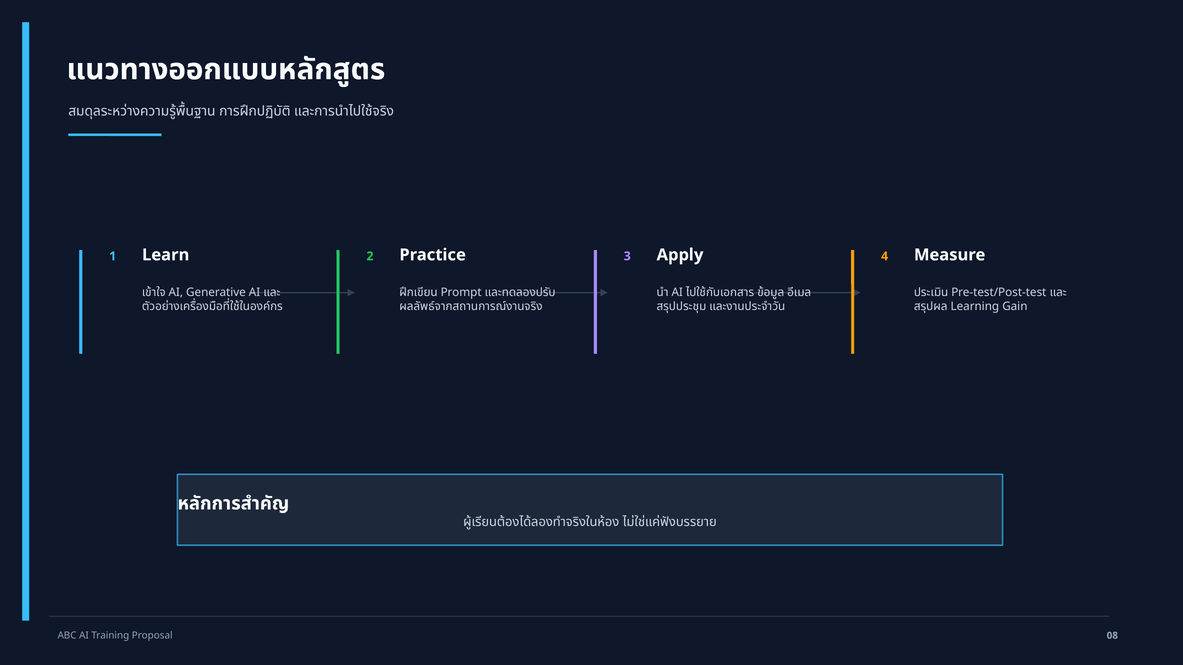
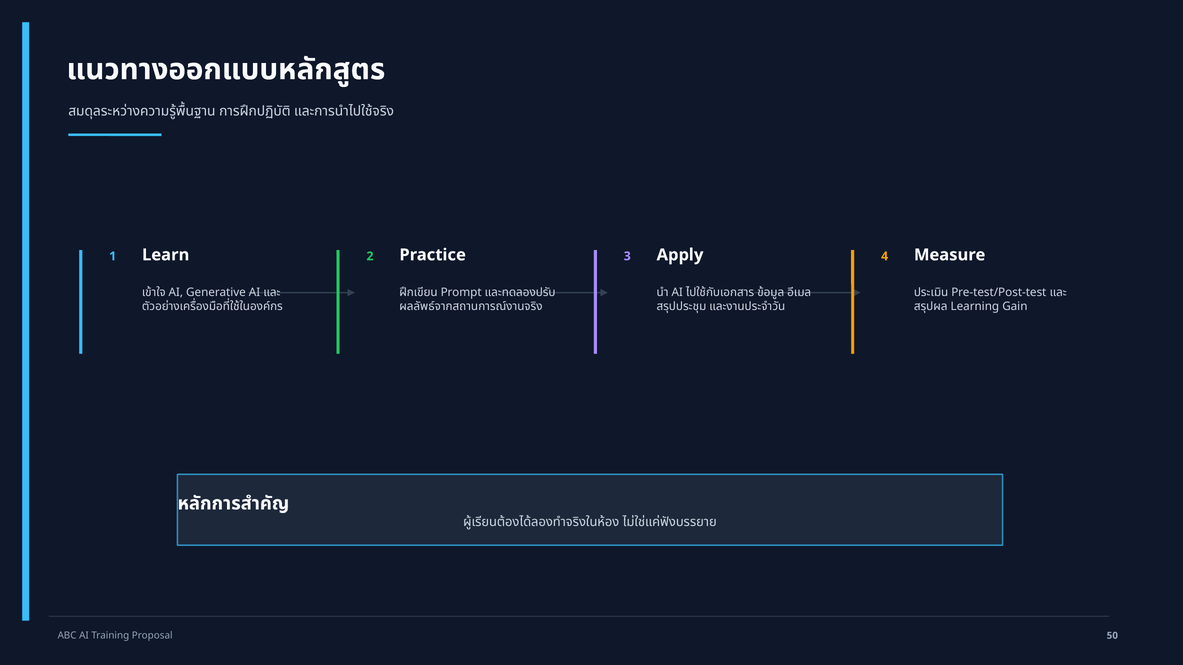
08: 08 -> 50 (1112, 636)
